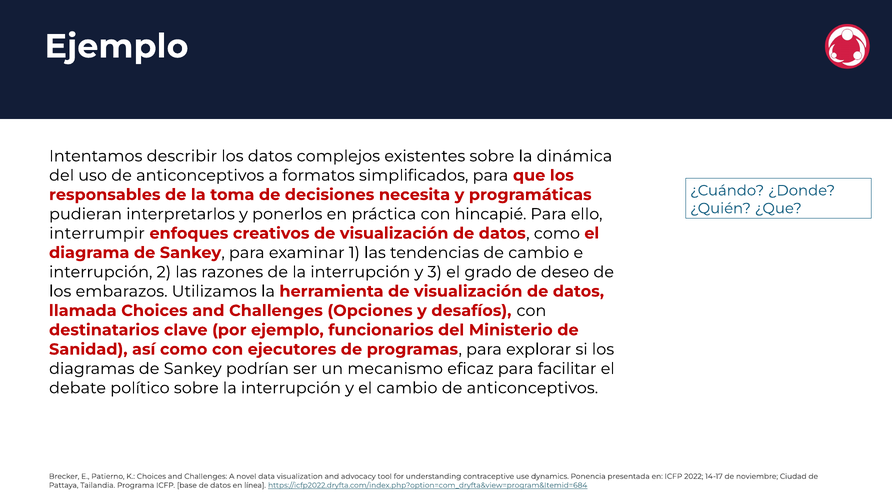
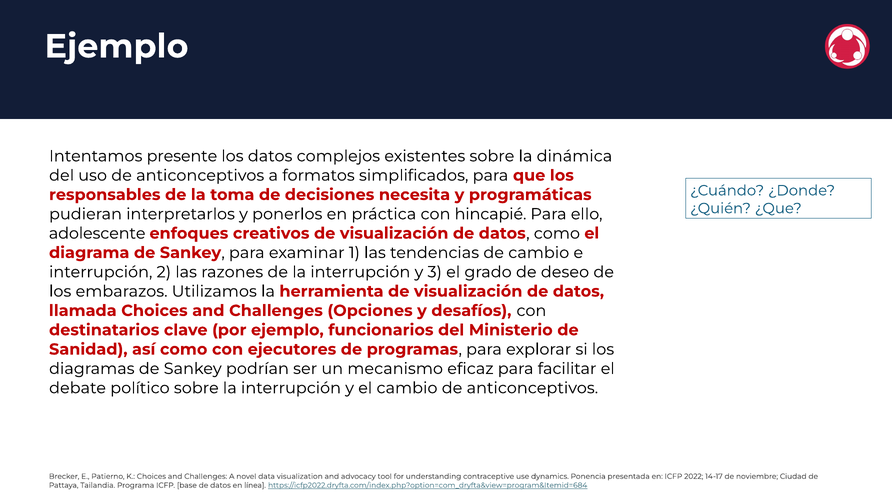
describir: describir -> presente (182, 156)
interrumpir: interrumpir -> adolescente (97, 233)
